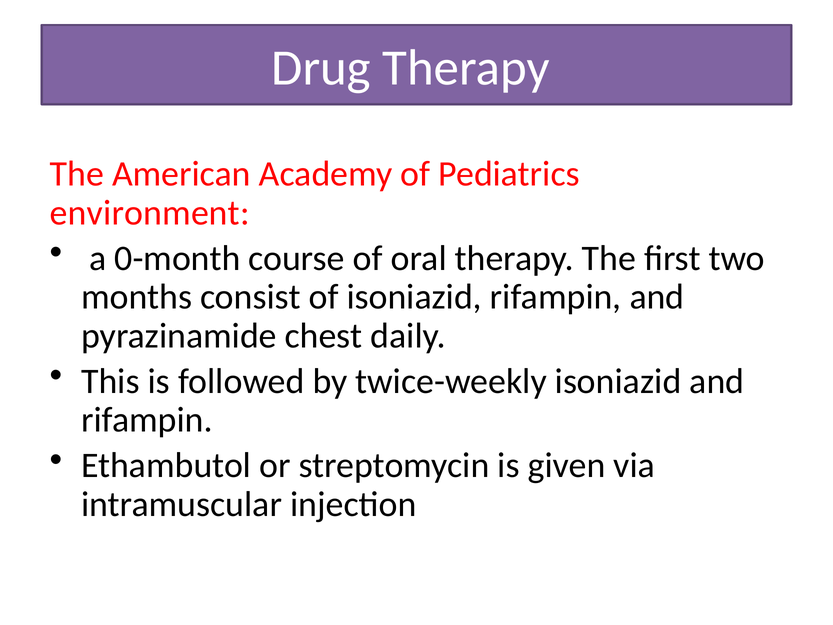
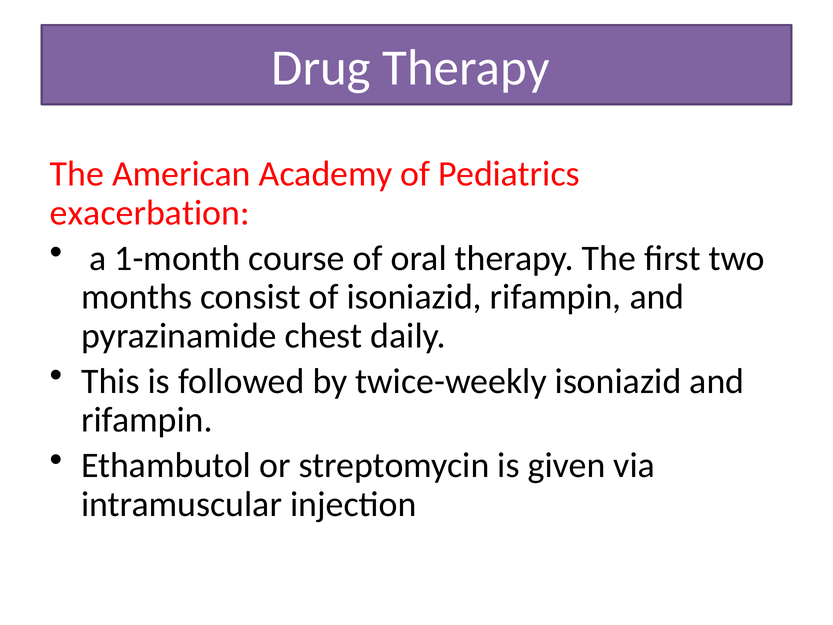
environment: environment -> exacerbation (150, 213)
0-month: 0-month -> 1-month (177, 258)
